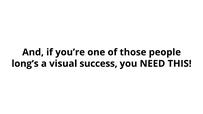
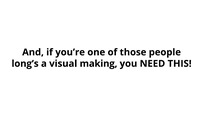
success: success -> making (98, 64)
